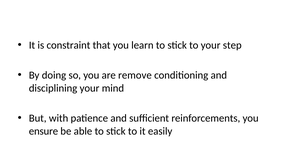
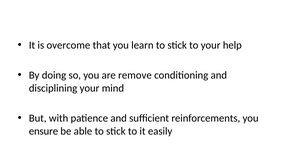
constraint: constraint -> overcome (68, 45)
step: step -> help (232, 45)
